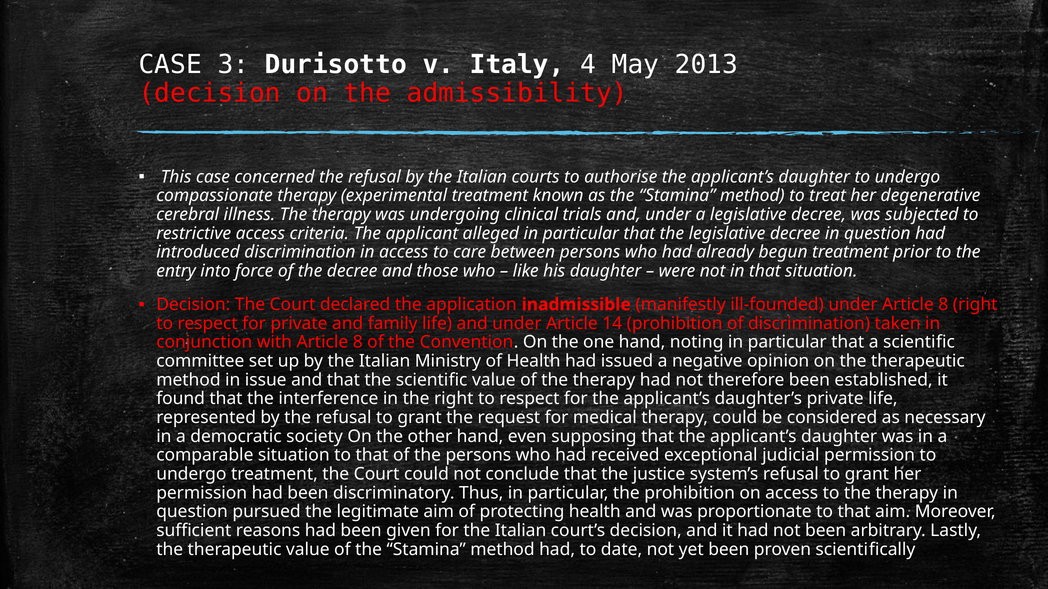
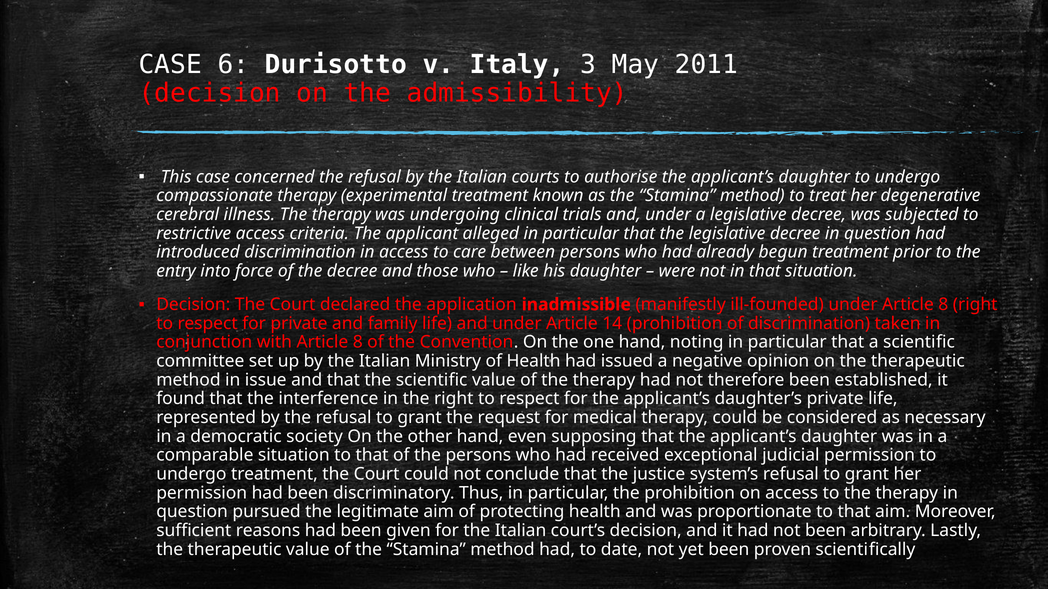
3: 3 -> 6 (233, 65)
4: 4 -> 3 (588, 65)
2013: 2013 -> 2011 (706, 65)
